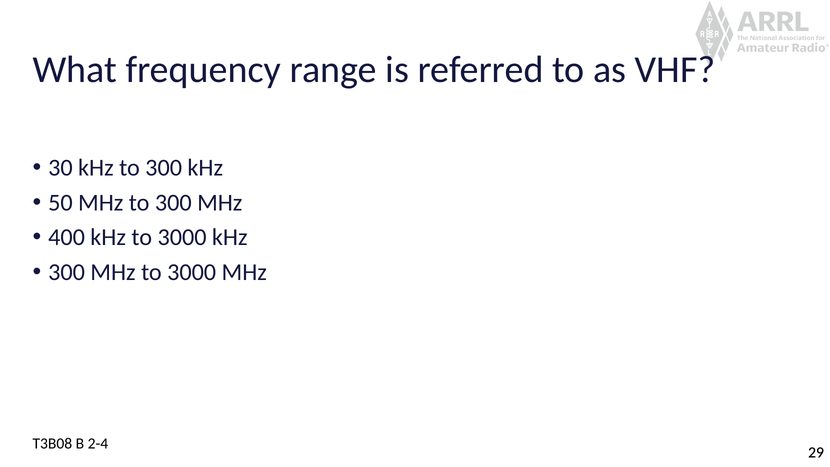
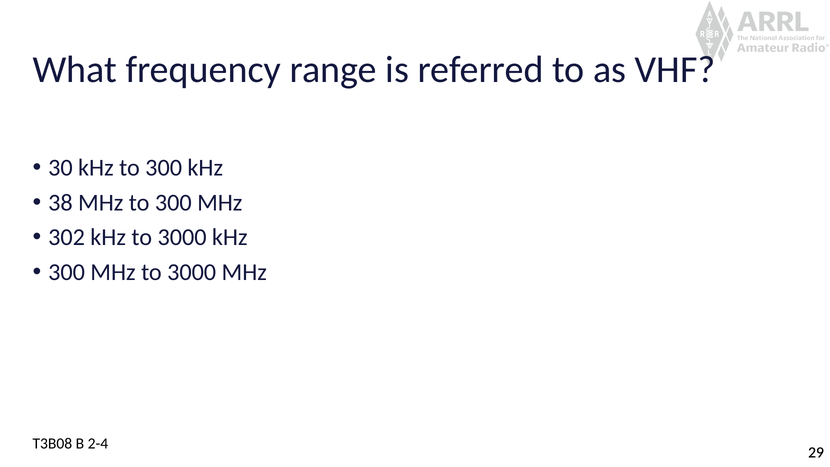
50: 50 -> 38 (60, 202)
400: 400 -> 302 (67, 237)
